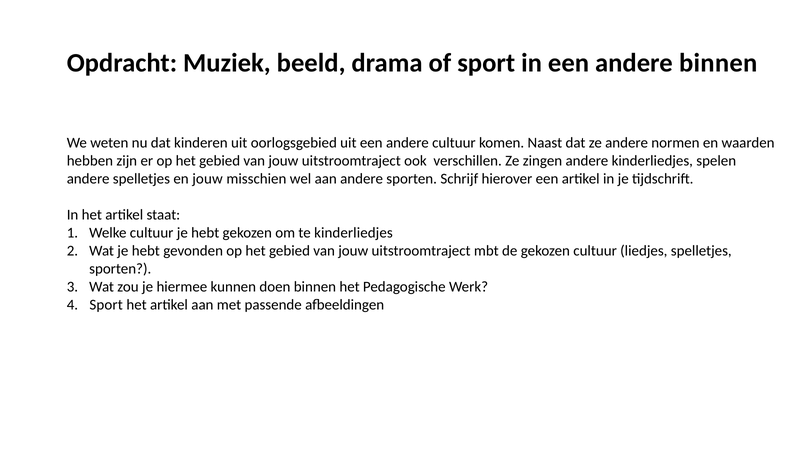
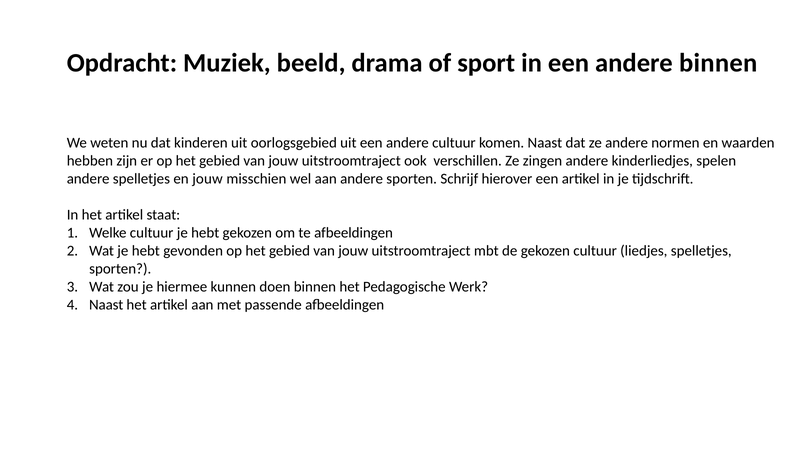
te kinderliedjes: kinderliedjes -> afbeeldingen (354, 233)
Sport: Sport -> Naast (106, 305)
